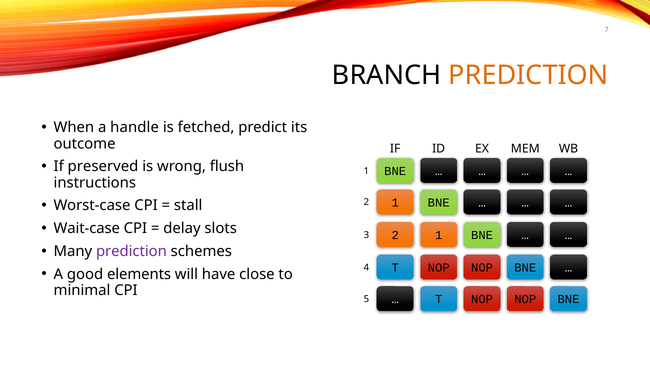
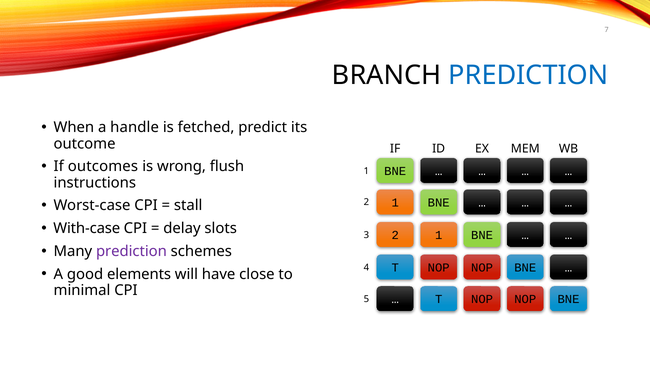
PREDICTION colour: orange -> blue (528, 75)
preserved: preserved -> outcomes (103, 166)
Wait-case: Wait-case -> With-case (87, 228)
